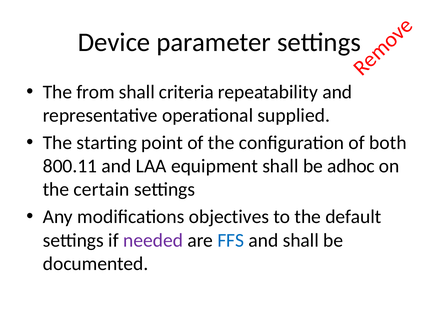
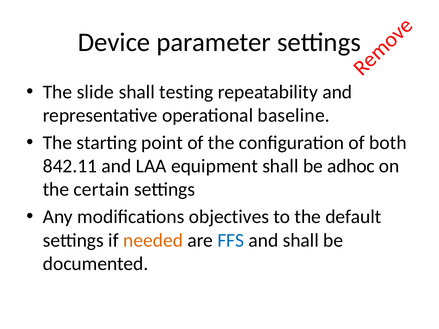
from: from -> slide (95, 92)
criteria: criteria -> testing (186, 92)
supplied: supplied -> baseline (294, 116)
800.11: 800.11 -> 842.11 (70, 166)
needed colour: purple -> orange (153, 240)
